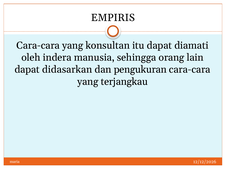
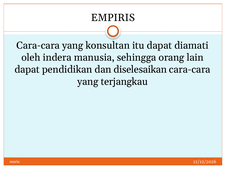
didasarkan: didasarkan -> pendidikan (67, 70)
pengukuran: pengukuran -> diselesaikan (140, 70)
